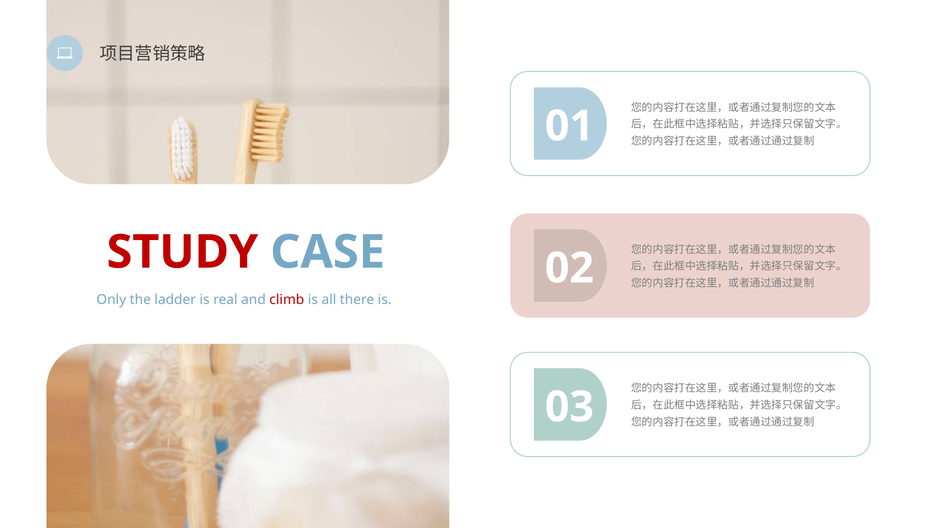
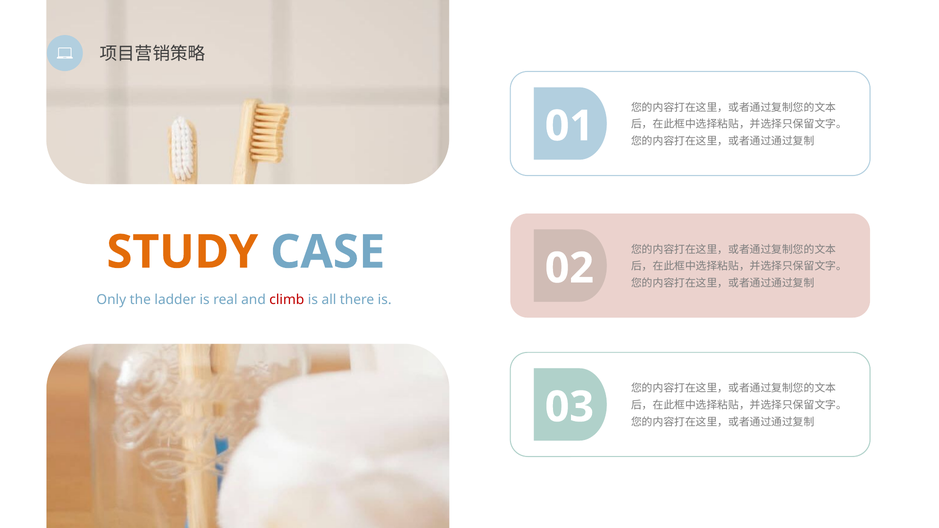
STUDY colour: red -> orange (182, 252)
